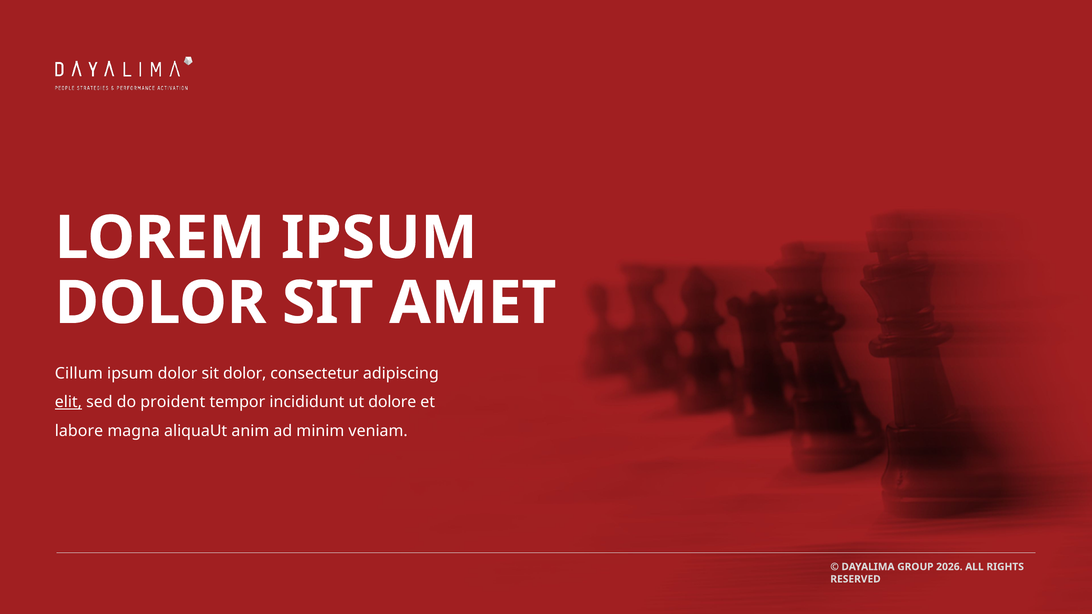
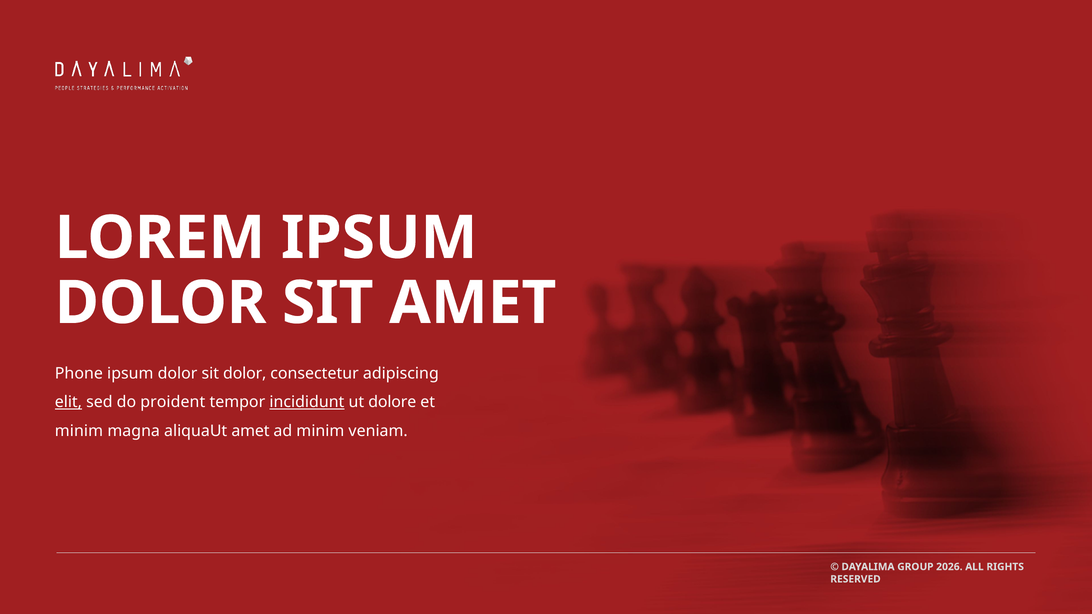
Cillum: Cillum -> Phone (79, 373)
incididunt underline: none -> present (307, 402)
labore: labore -> minim (79, 431)
aliquaUt anim: anim -> amet (250, 431)
